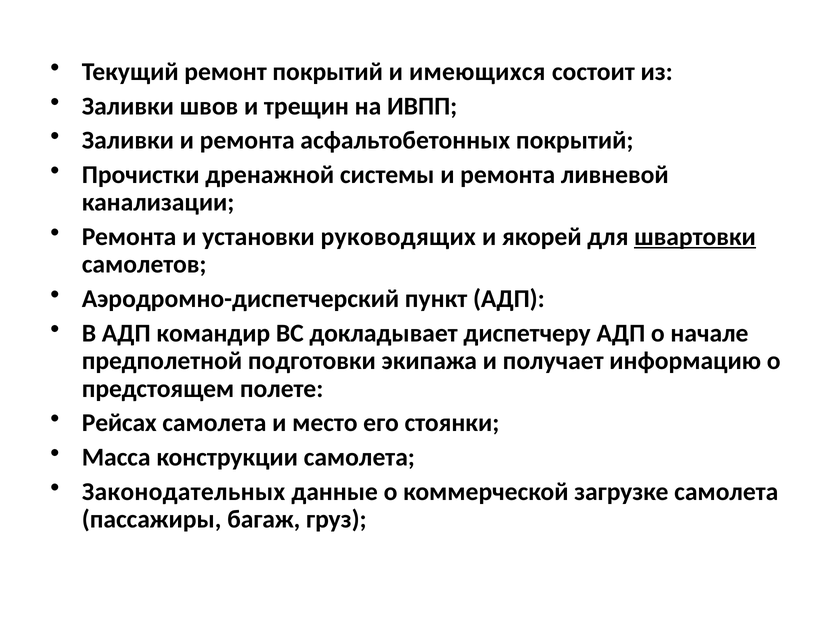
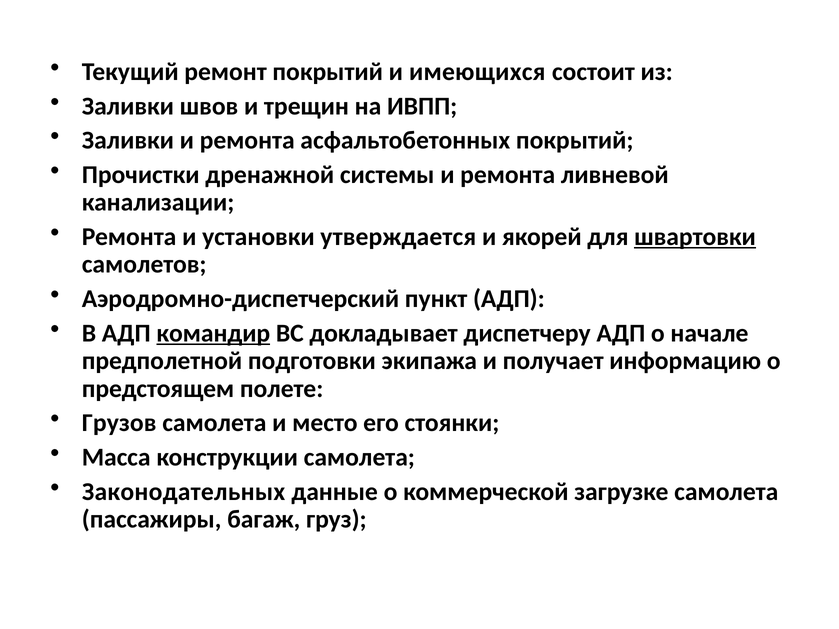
руководящих: руководящих -> утверждается (398, 237)
командир underline: none -> present (213, 333)
Рейсах: Рейсах -> Грузов (119, 423)
